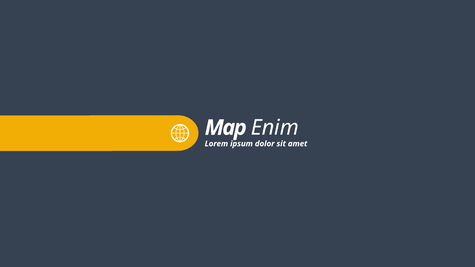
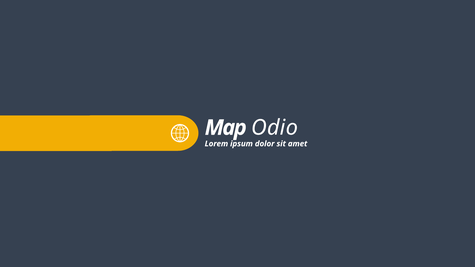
Enim: Enim -> Odio (275, 128)
